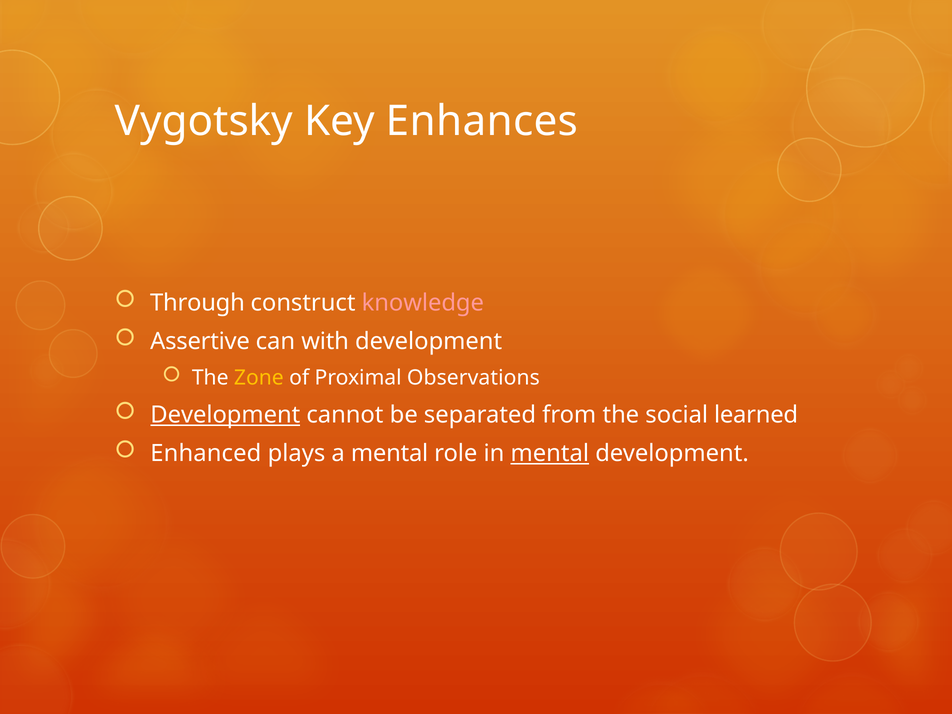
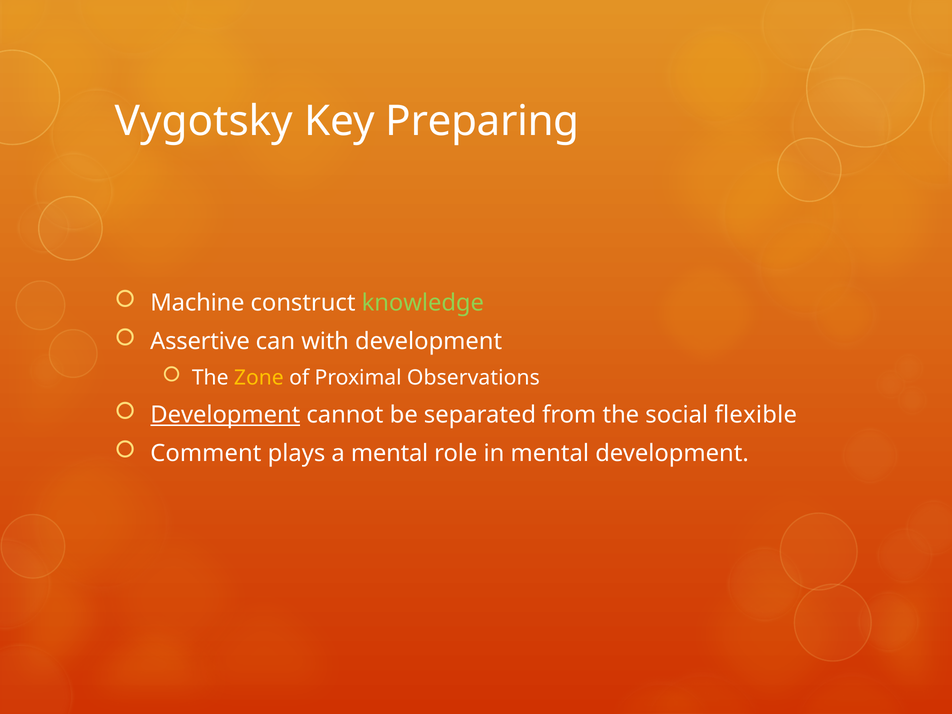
Enhances: Enhances -> Preparing (482, 121)
Through: Through -> Machine (197, 303)
knowledge colour: pink -> light green (423, 303)
learned: learned -> flexible (756, 415)
Enhanced: Enhanced -> Comment (206, 453)
mental underline: present -> none (550, 453)
